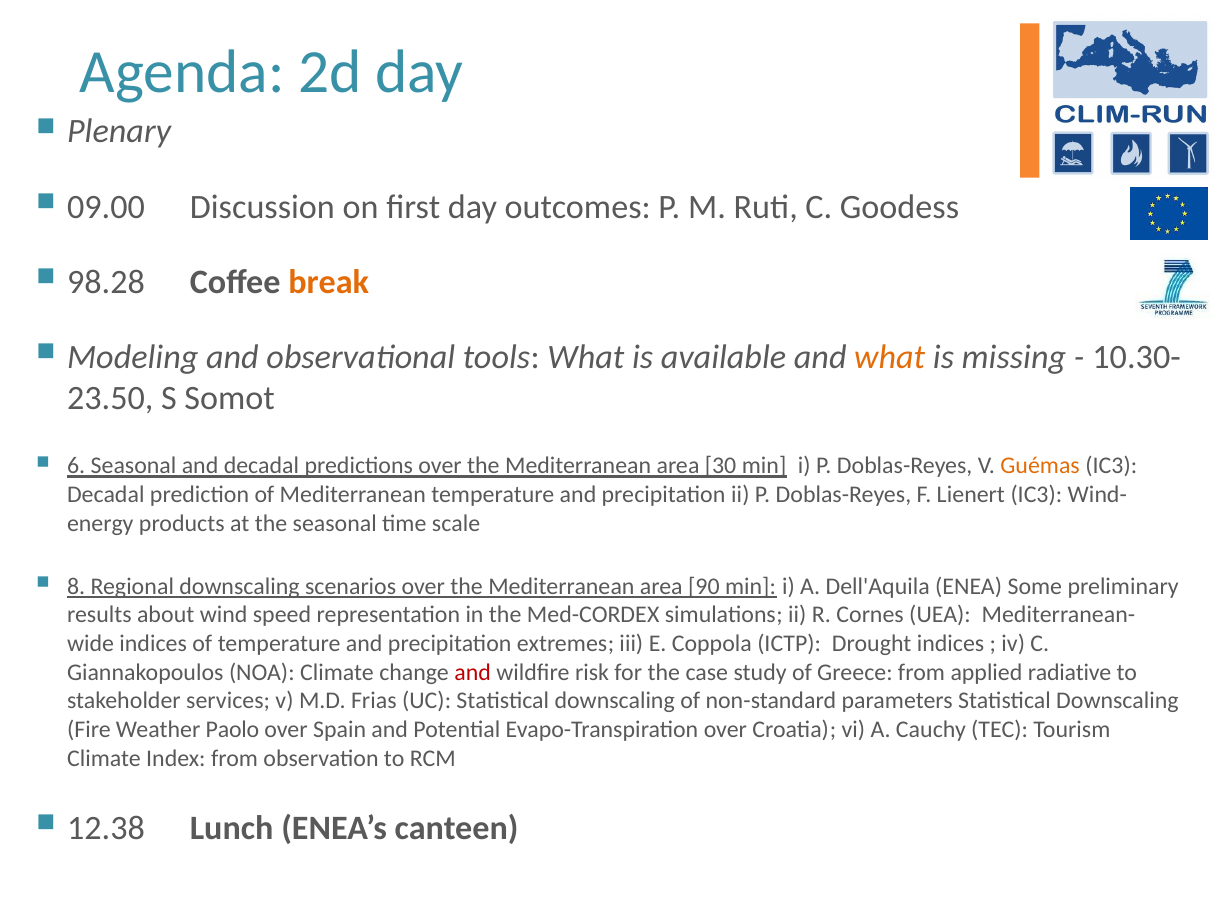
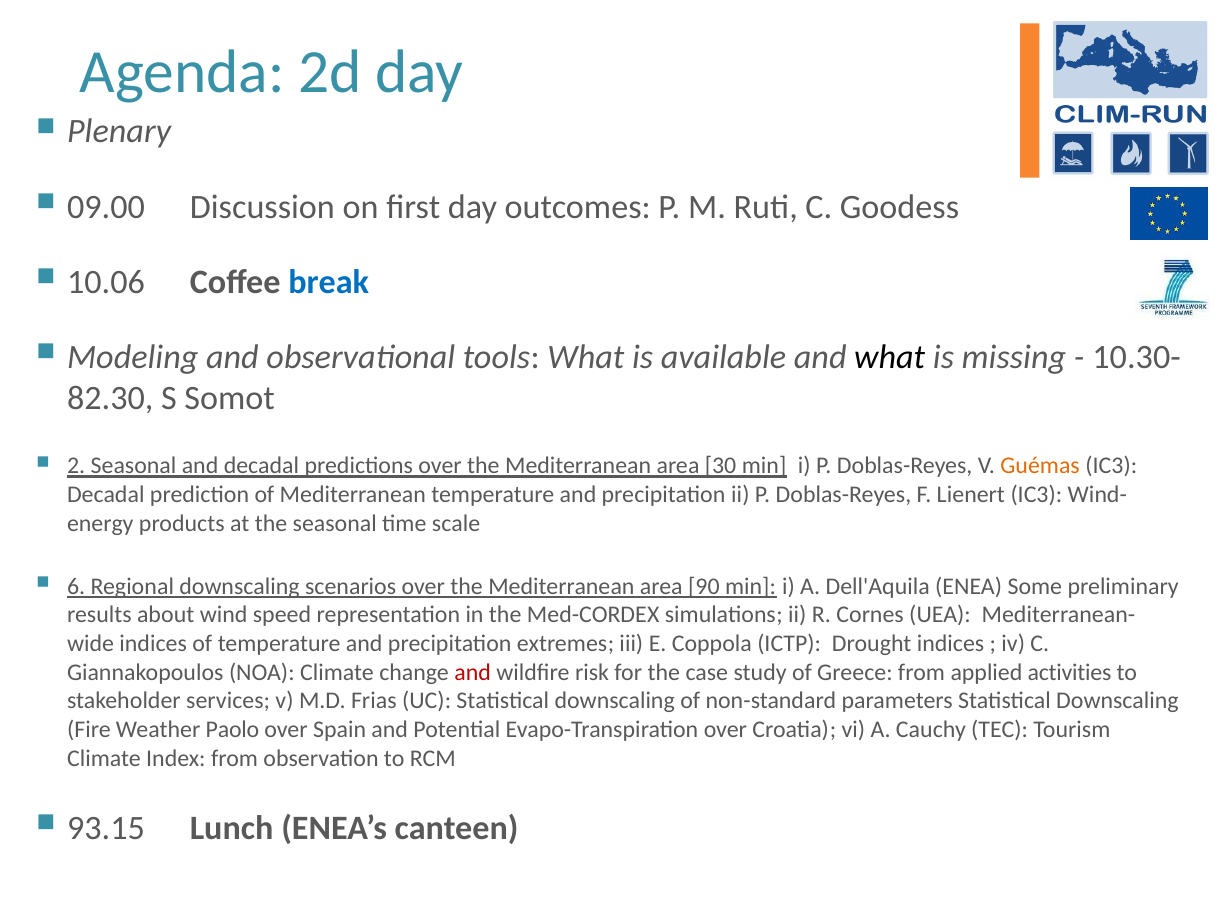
98.28: 98.28 -> 10.06 (106, 282)
break colour: orange -> blue (329, 282)
what colour: orange -> black (890, 357)
23.50: 23.50 -> 82.30 (110, 398)
6: 6 -> 2 (76, 466)
8: 8 -> 6 (76, 586)
radiative: radiative -> activities (1070, 672)
12.38: 12.38 -> 93.15 (106, 828)
